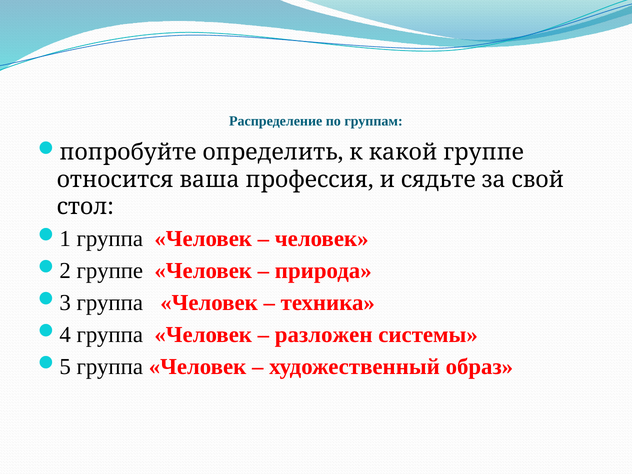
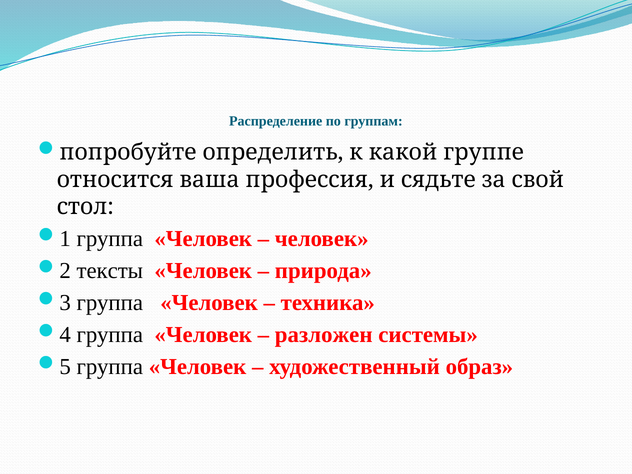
группе: группе -> тексты (110, 271)
